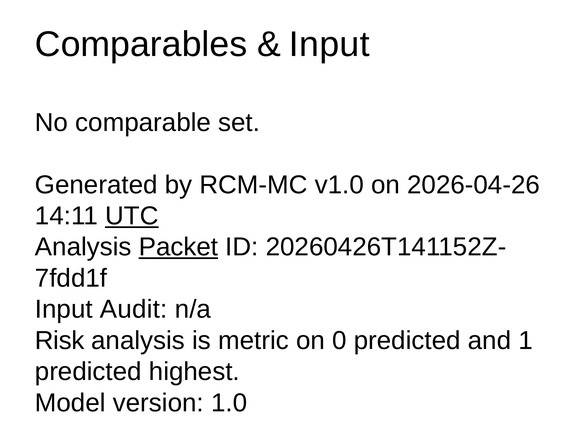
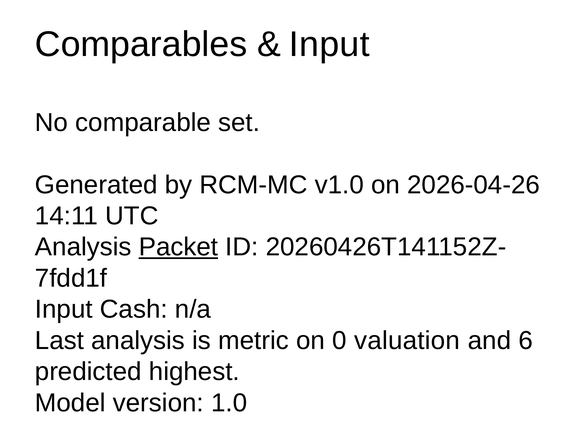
UTC underline: present -> none (132, 216)
Audit: Audit -> Cash (134, 309)
Risk: Risk -> Last (59, 341)
0 predicted: predicted -> valuation (407, 341)
1: 1 -> 6 (526, 341)
